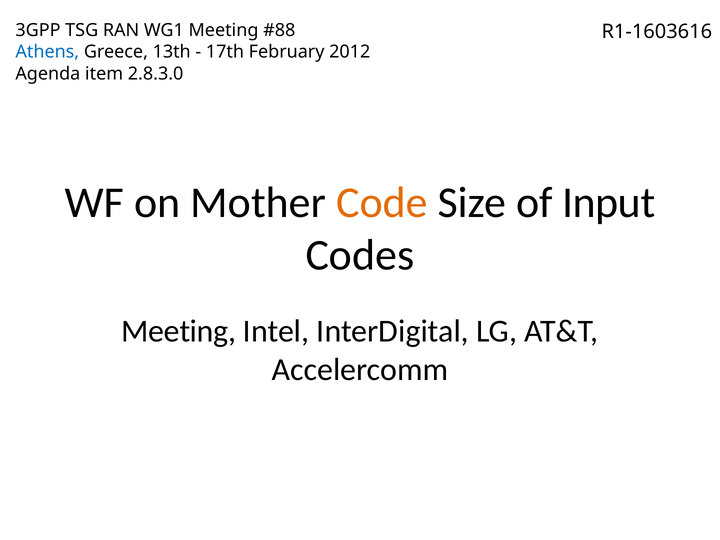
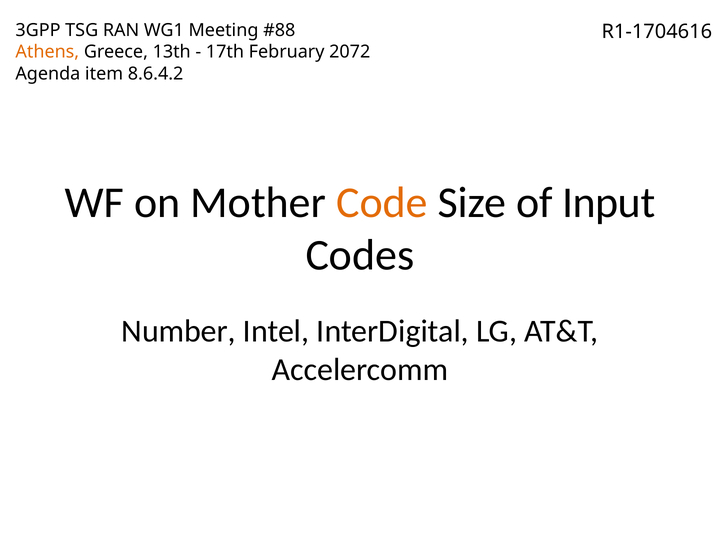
R1-1603616: R1-1603616 -> R1-1704616 (657, 32)
Athens colour: blue -> orange (47, 52)
2012: 2012 -> 2072 (350, 52)
2.8.3.0: 2.8.3.0 -> 8.6.4.2 (156, 74)
Meeting: Meeting -> Number (179, 331)
